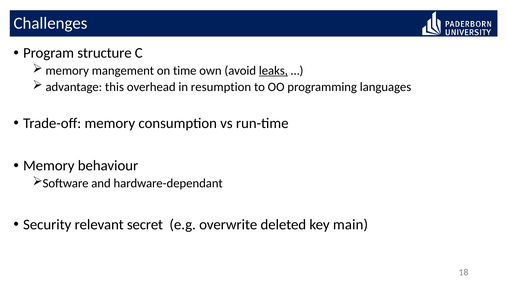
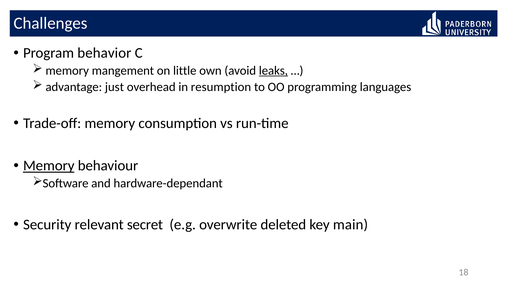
structure: structure -> behavior (104, 53)
time: time -> little (185, 71)
this: this -> just (114, 87)
Memory underline: none -> present (49, 166)
